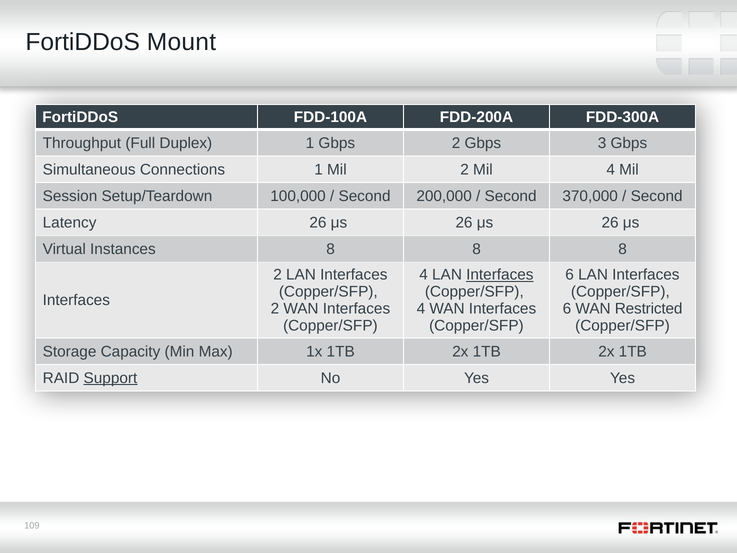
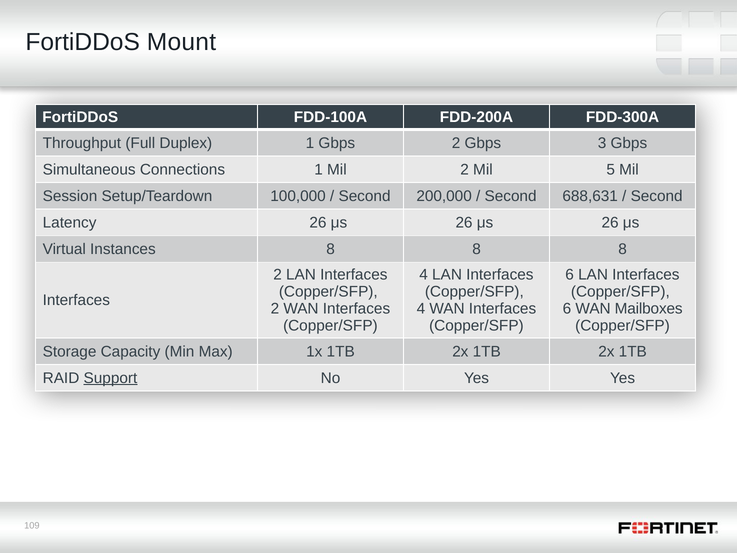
Mil 4: 4 -> 5 (611, 170)
370,000: 370,000 -> 688,631 (590, 196)
Interfaces underline: present -> none (500, 275)
Restricted: Restricted -> Mailboxes (649, 309)
